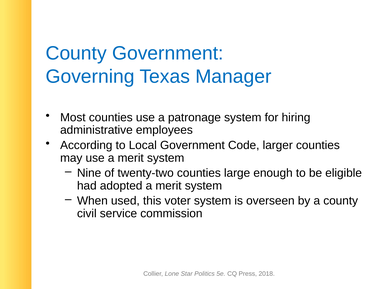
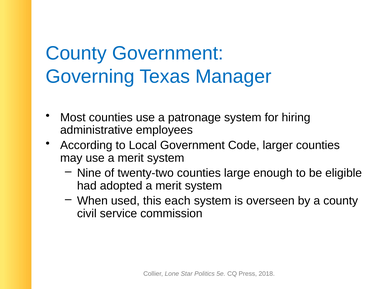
voter: voter -> each (178, 201)
